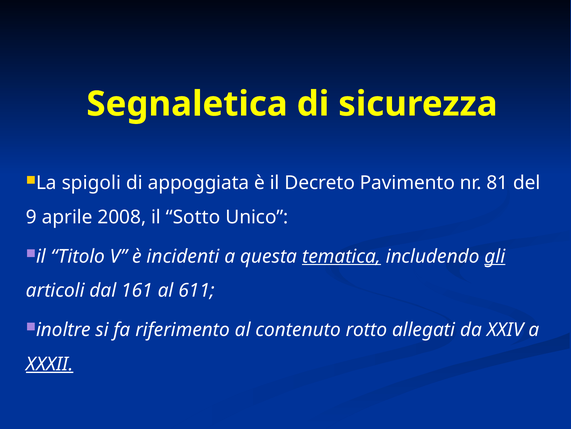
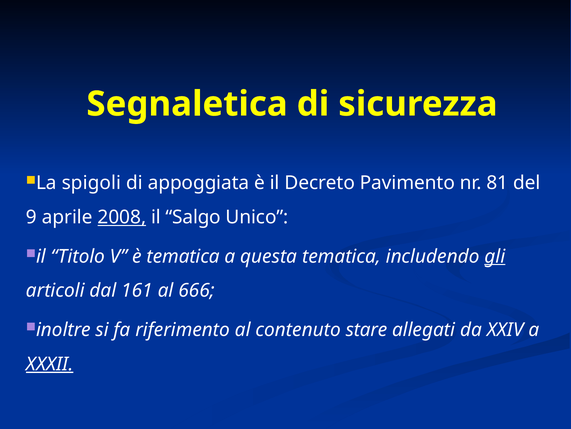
2008 underline: none -> present (122, 217)
Sotto: Sotto -> Salgo (193, 217)
è incidenti: incidenti -> tematica (183, 256)
tematica underline: present -> none (341, 256)
611: 611 -> 666 (197, 290)
rotto: rotto -> stare (367, 329)
